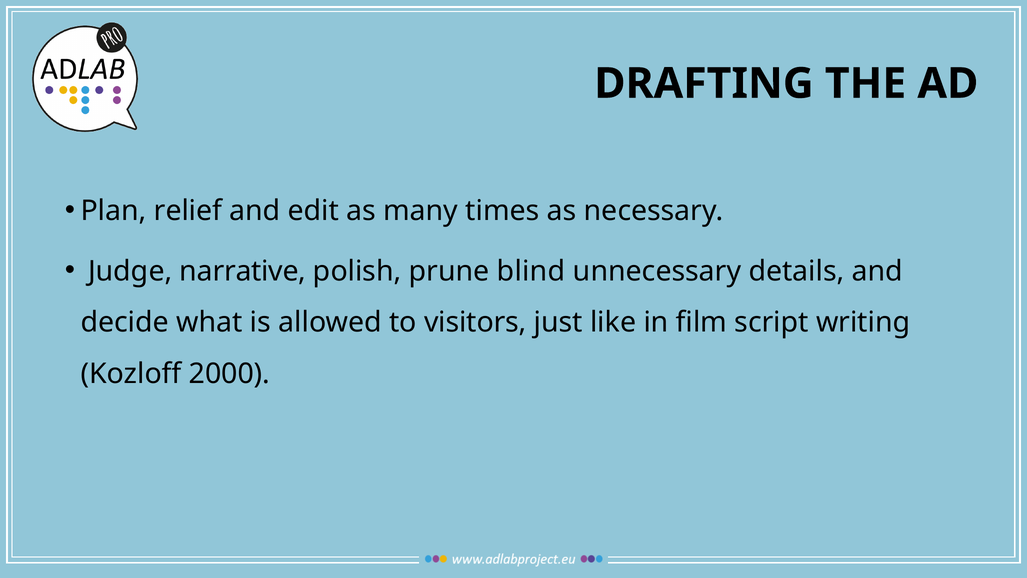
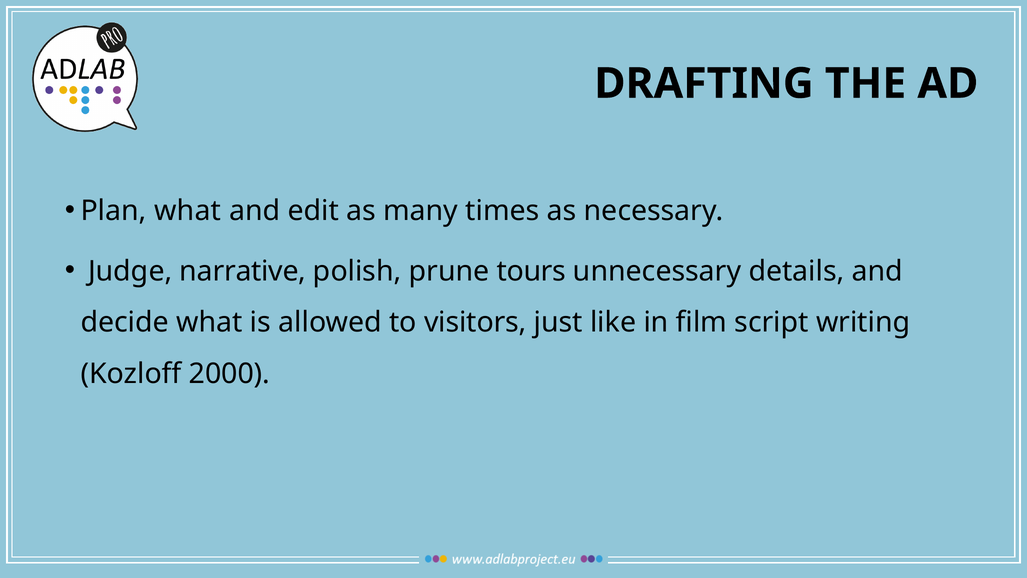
Plan relief: relief -> what (188, 211)
blind: blind -> tours (531, 271)
